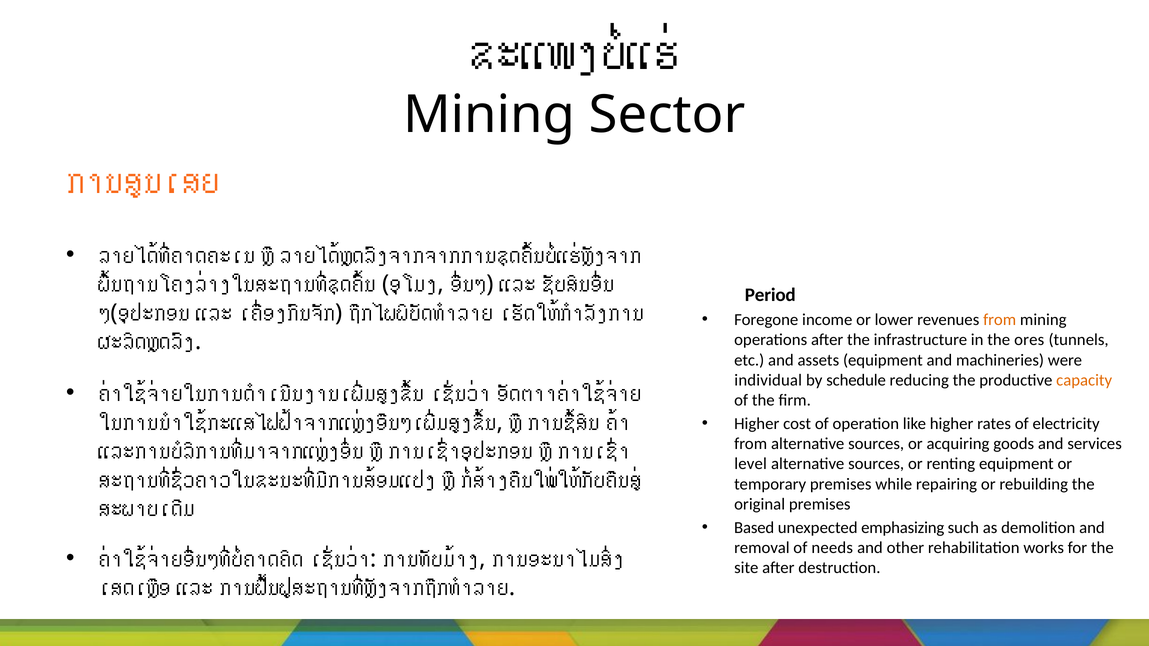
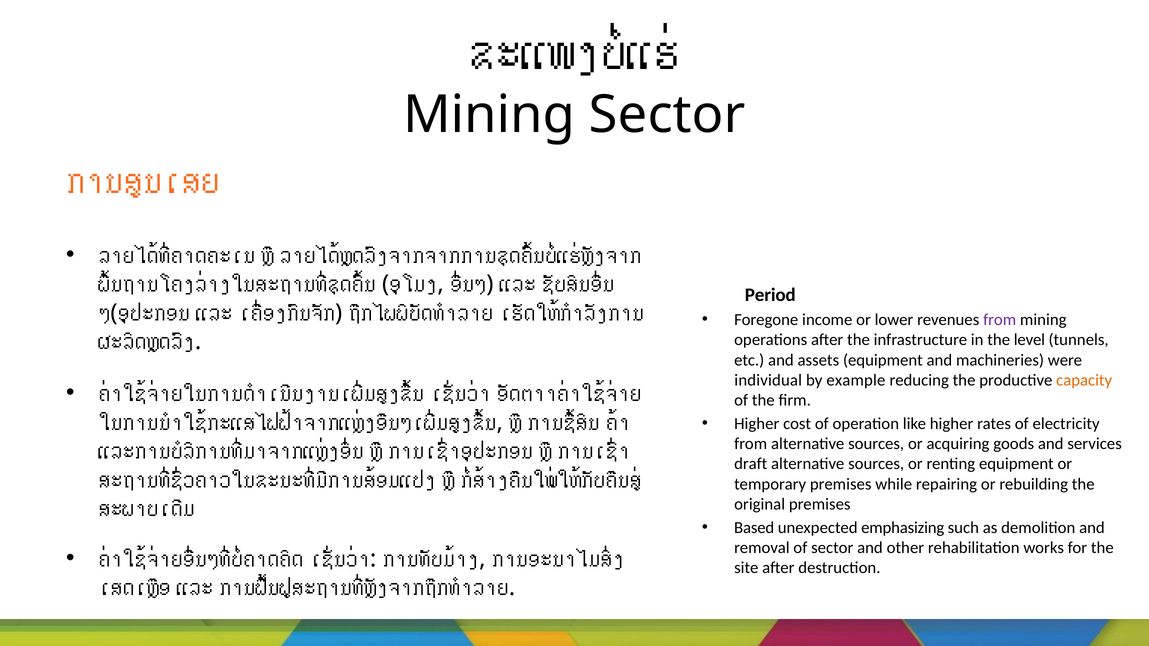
from colour: orange -> purple (1000, 320)
ores: ores -> level (1029, 340)
schedule: schedule -> example (856, 380)
level: level -> draft (751, 464)
of needs: needs -> sector (832, 548)
